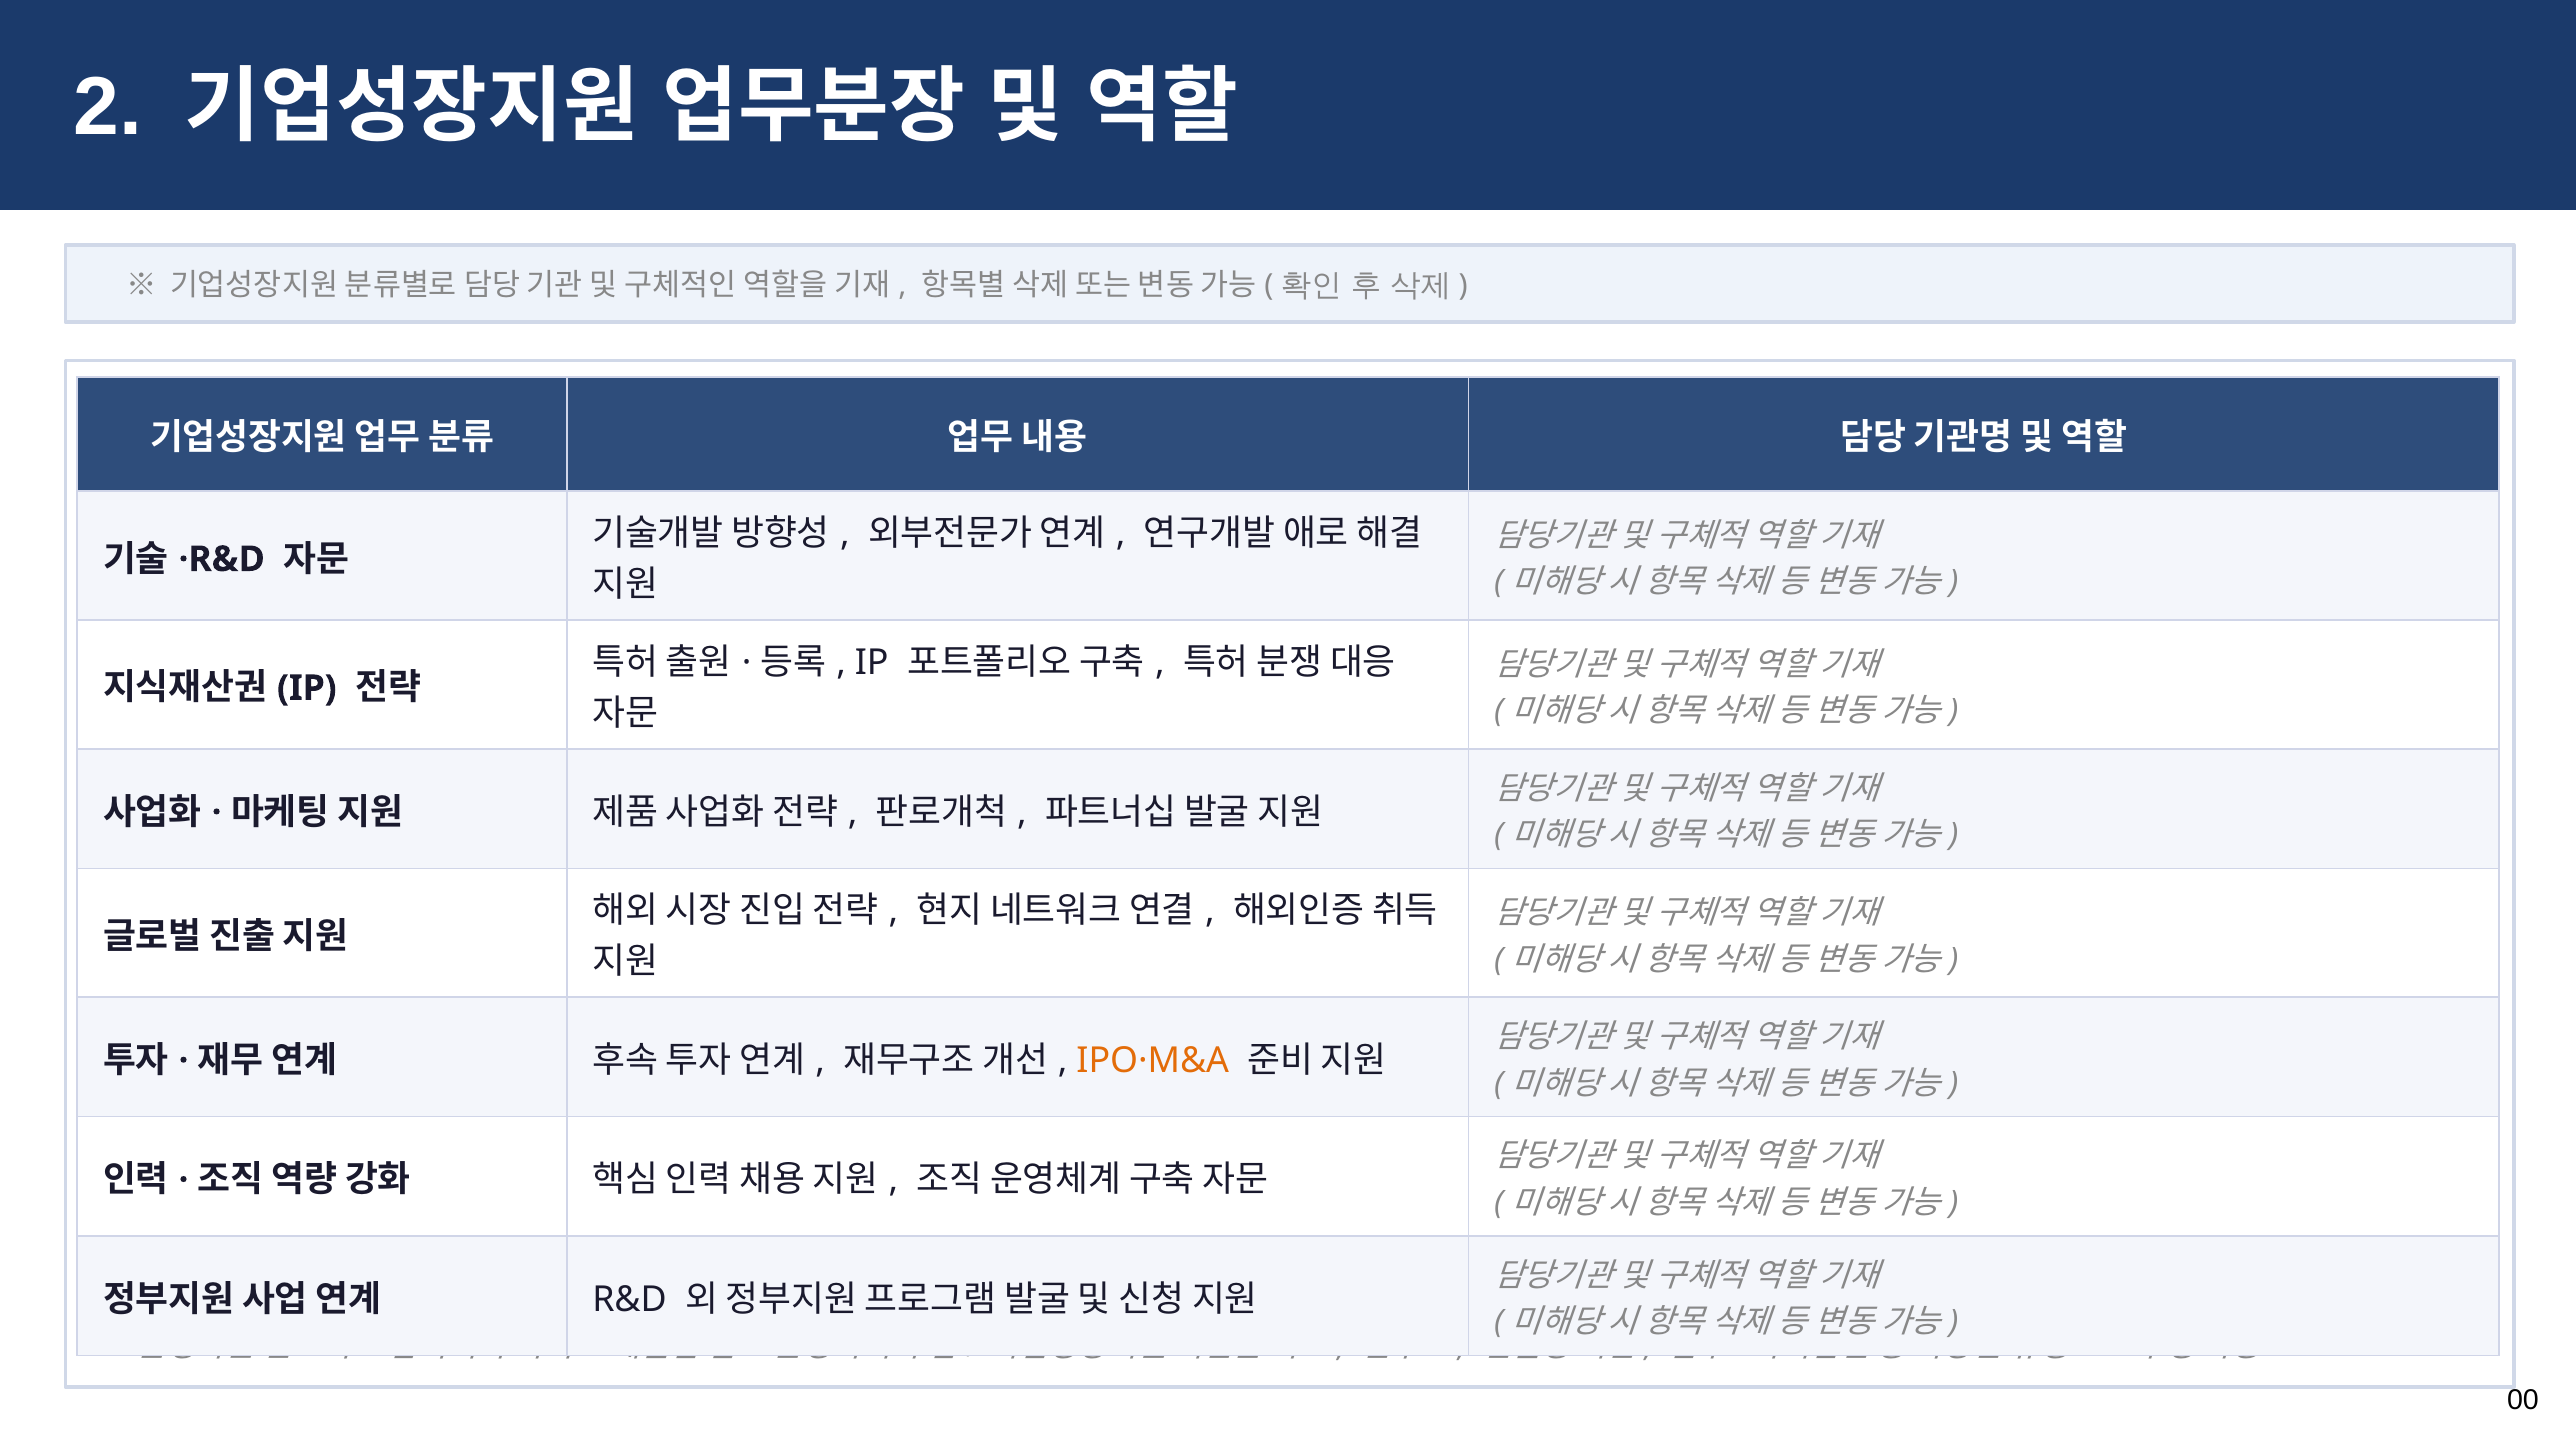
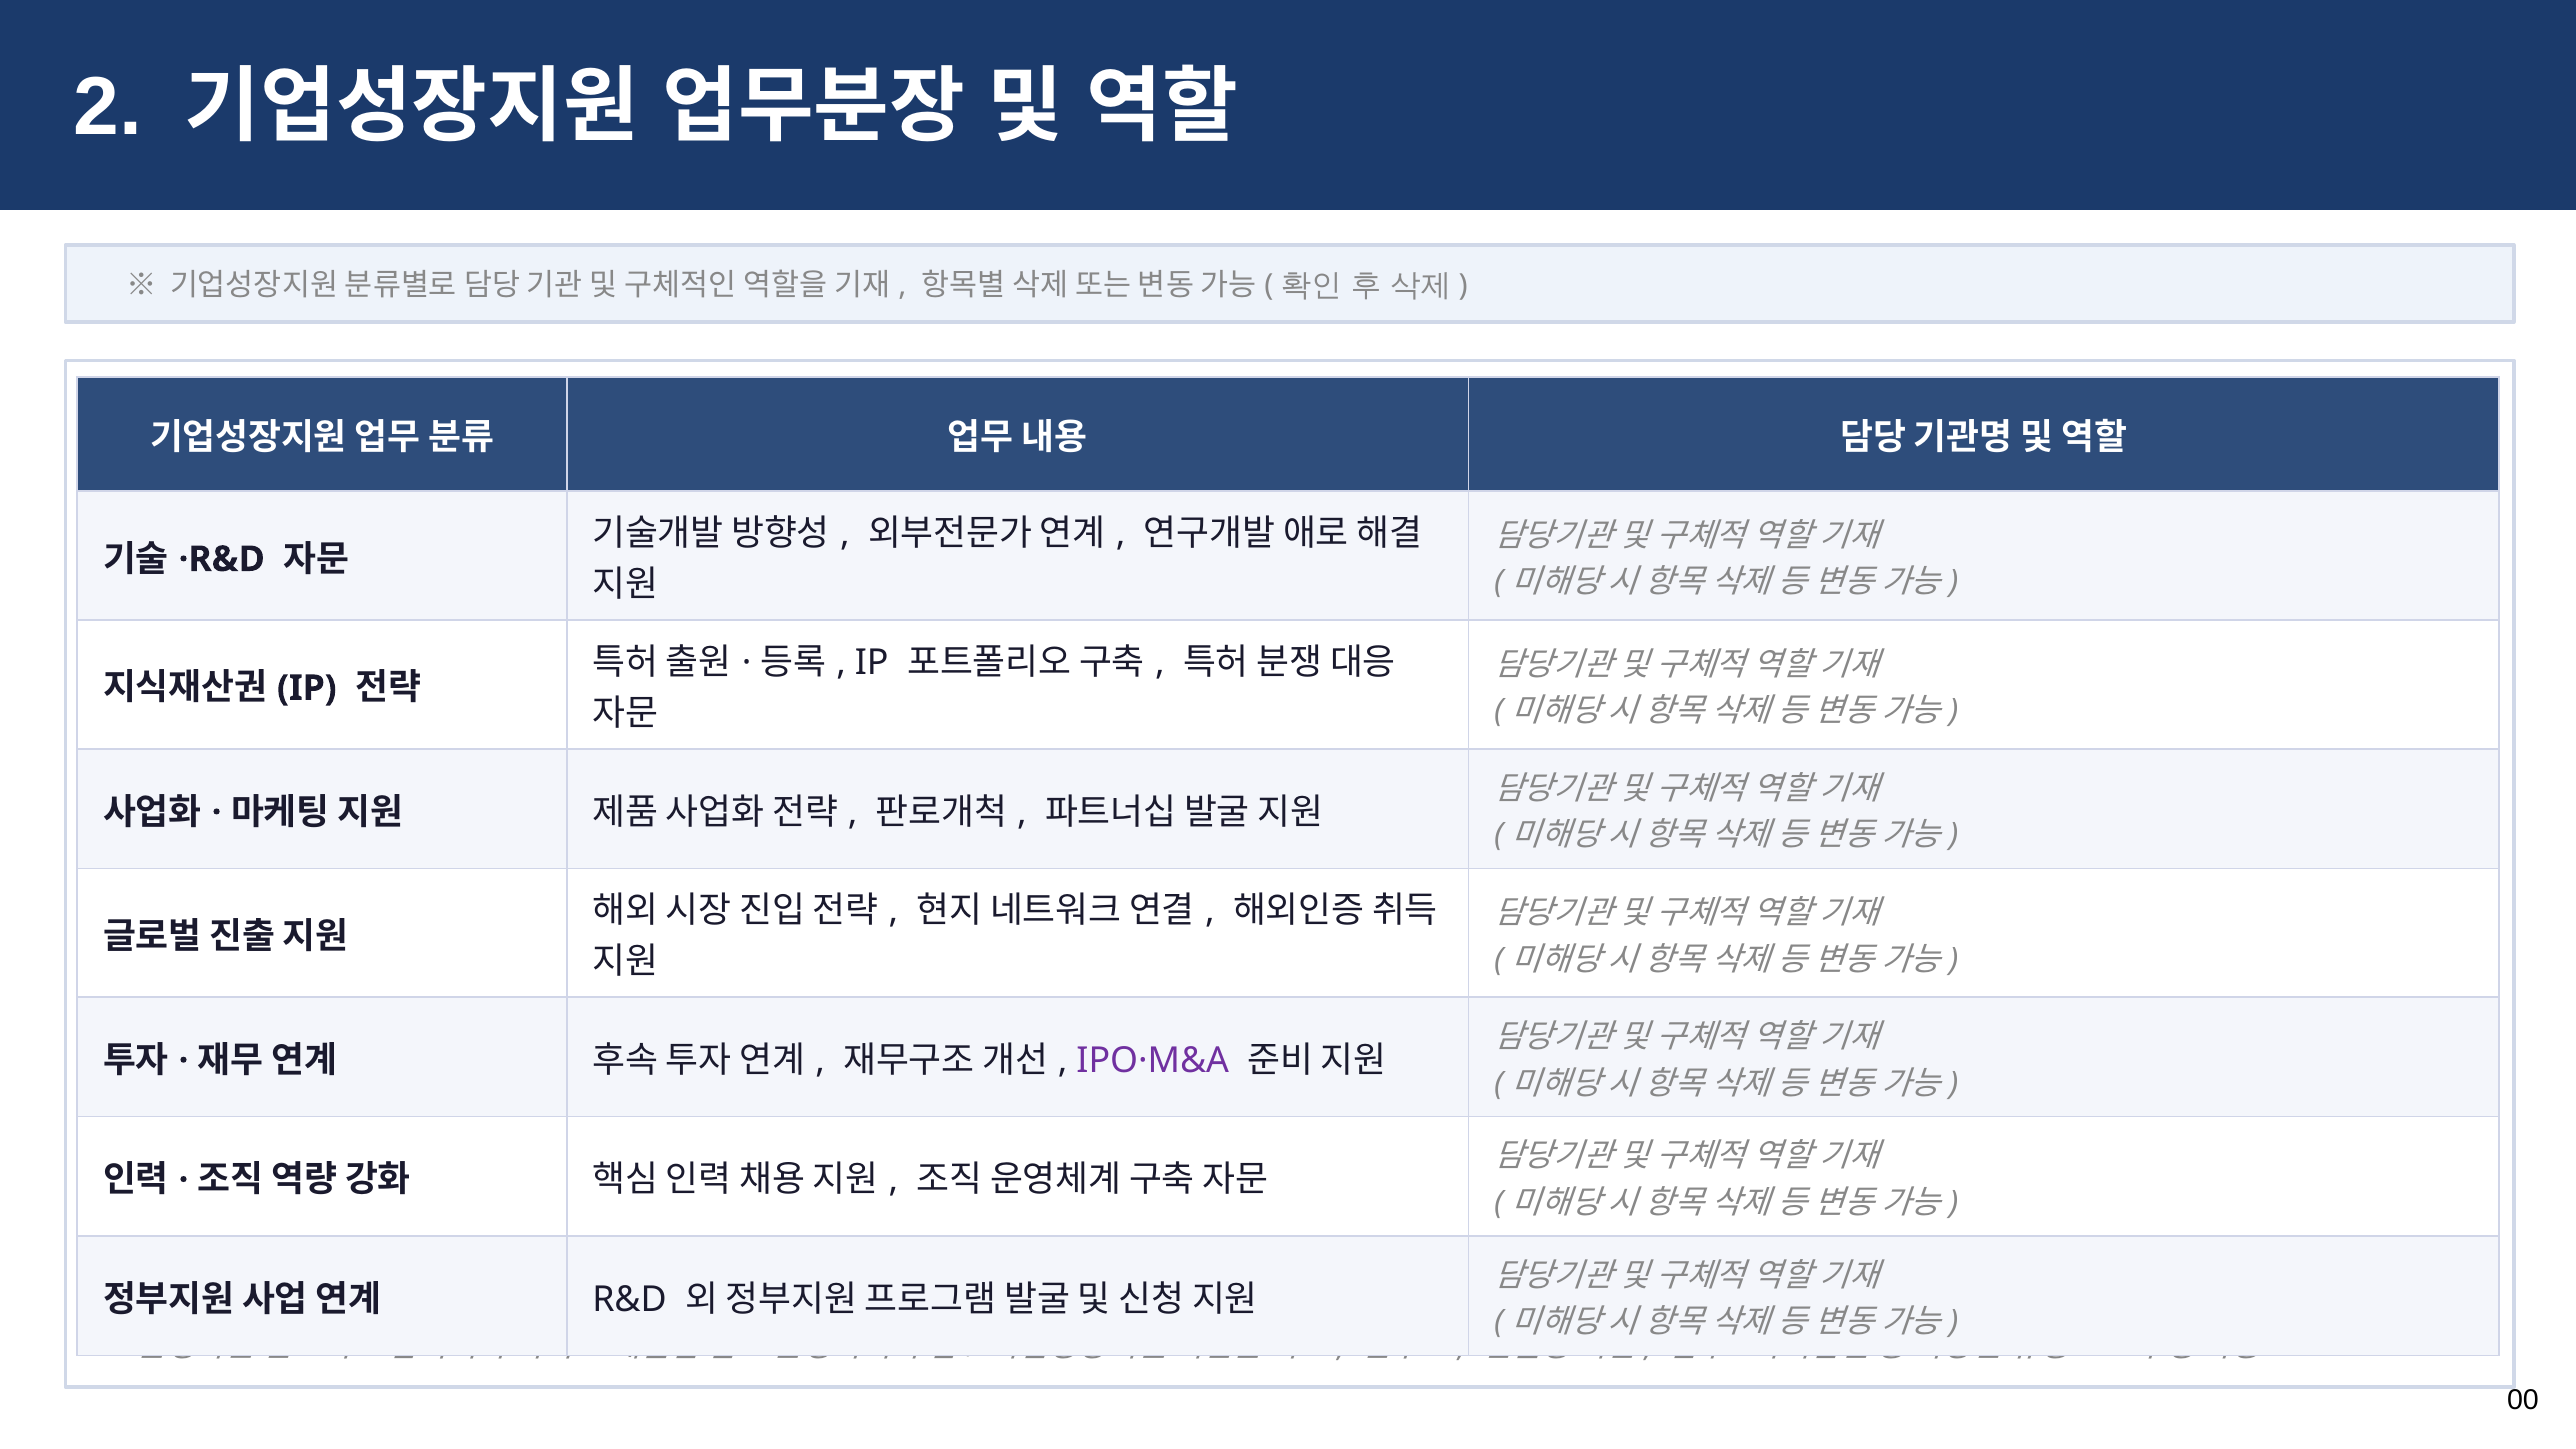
IPO·M&A colour: orange -> purple (1153, 1061)
